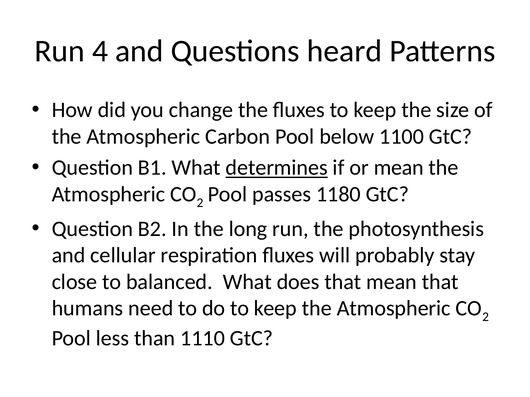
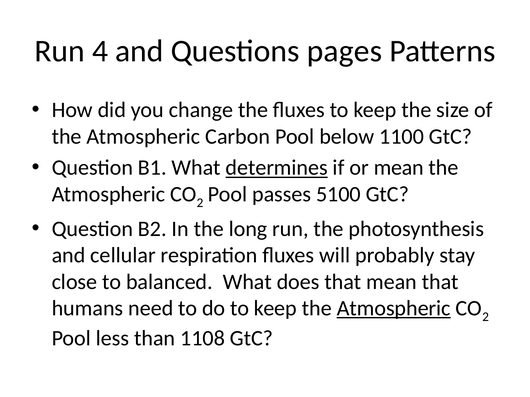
heard: heard -> pages (344, 51)
1180: 1180 -> 5100 (338, 194)
Atmospheric underline: none -> present (394, 309)
1110: 1110 -> 1108 (203, 339)
